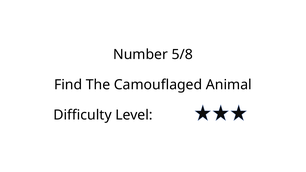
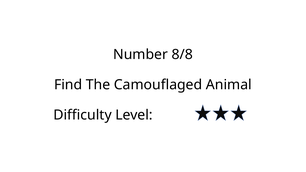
5/8: 5/8 -> 8/8 (182, 55)
